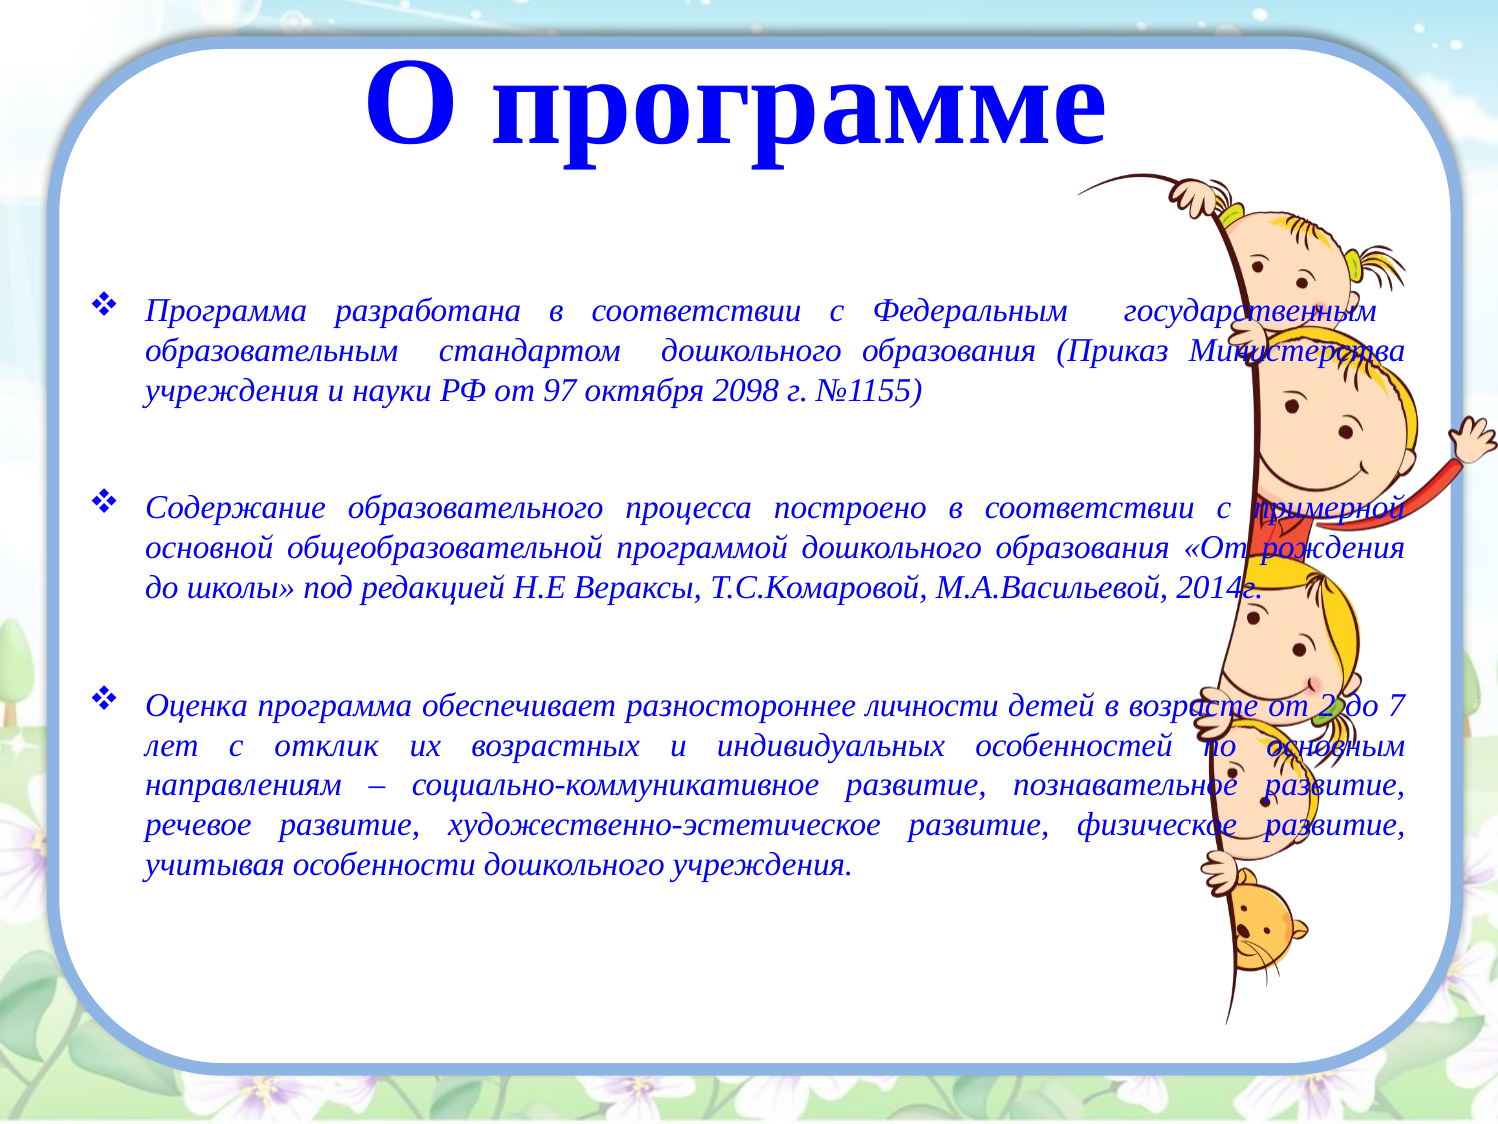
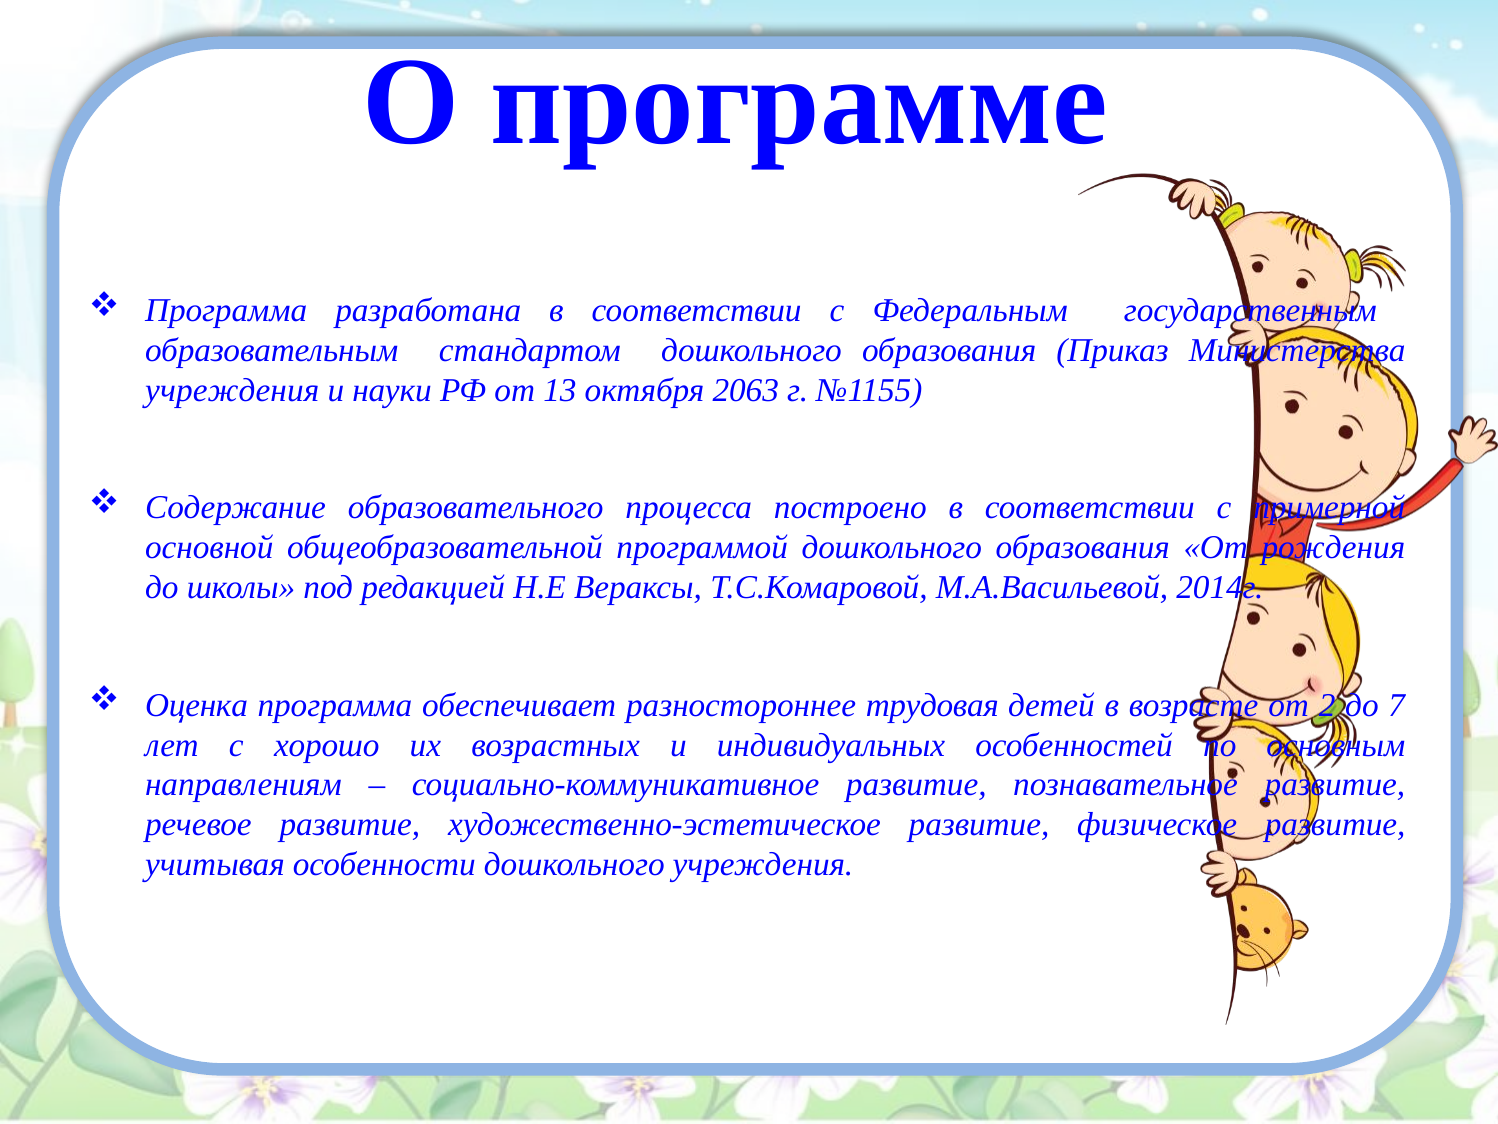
97: 97 -> 13 (560, 390)
2098: 2098 -> 2063 (746, 390)
личности: личности -> трудовая (932, 705)
отклик: отклик -> хорошо (327, 745)
